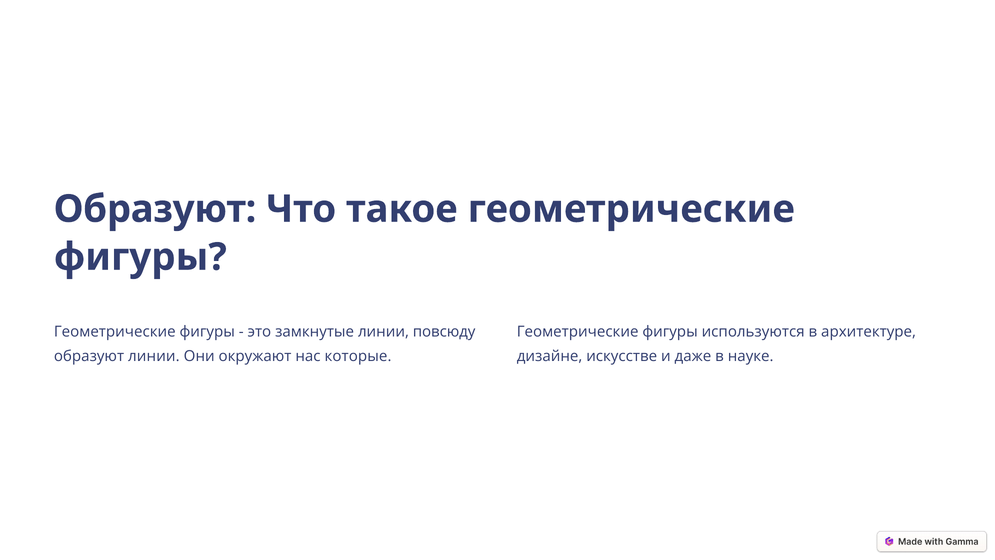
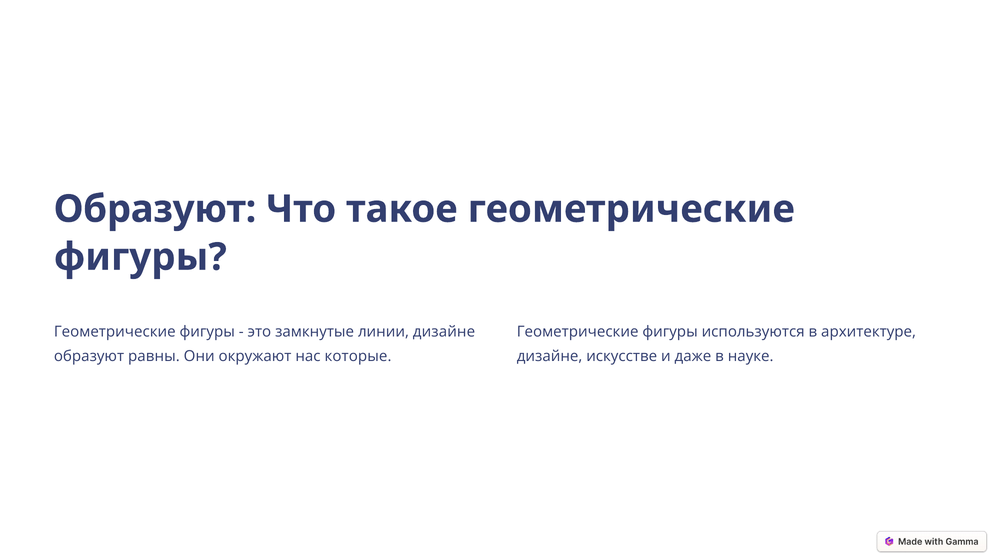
линии повсюду: повсюду -> дизайне (444, 332)
образуют линии: линии -> равны (154, 356)
